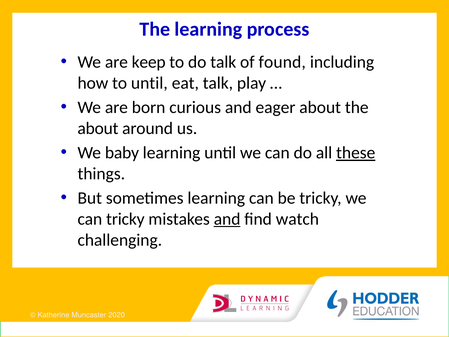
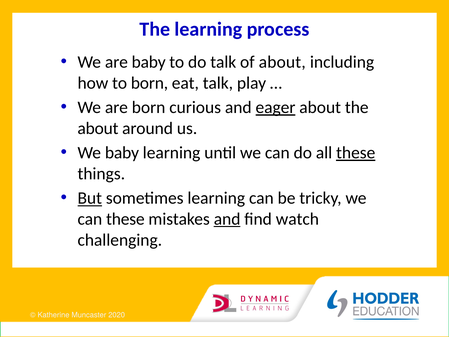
are keep: keep -> baby (149, 62)
of found: found -> about (282, 62)
to until: until -> born (149, 83)
eager underline: none -> present (275, 107)
But underline: none -> present (90, 198)
can tricky: tricky -> these (125, 219)
